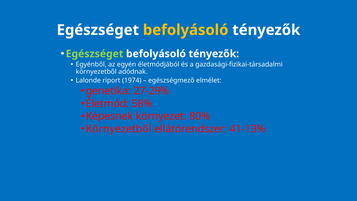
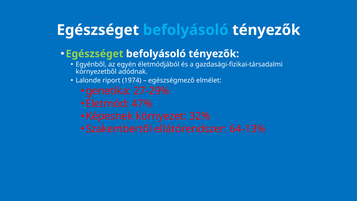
befolyásoló colour: yellow -> light blue (186, 30)
58%: 58% -> 47% (142, 104)
80%: 80% -> 32% (200, 116)
Környezetből: Környezetből -> Szakembertől (119, 129)
41-13%: 41-13% -> 64-13% (248, 129)
